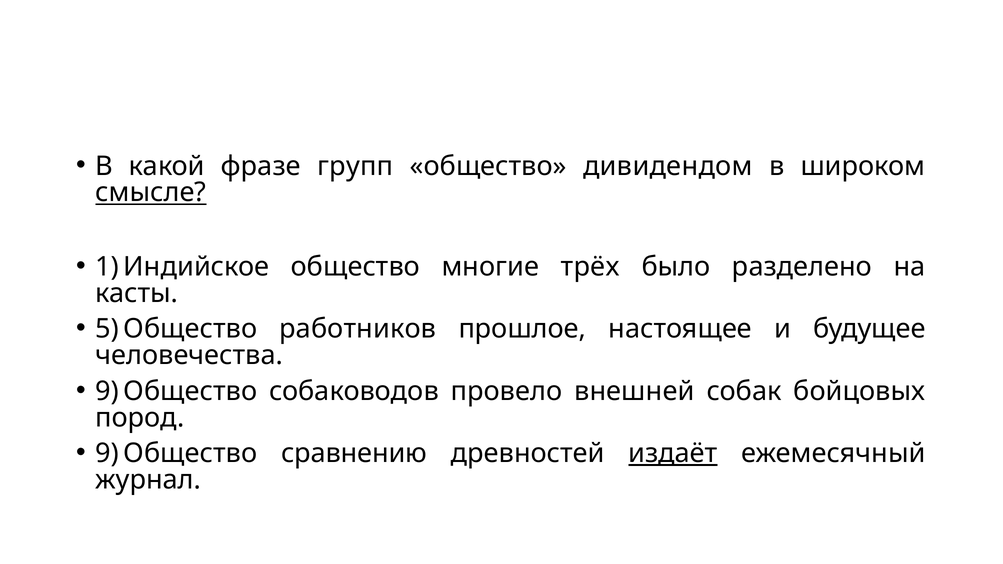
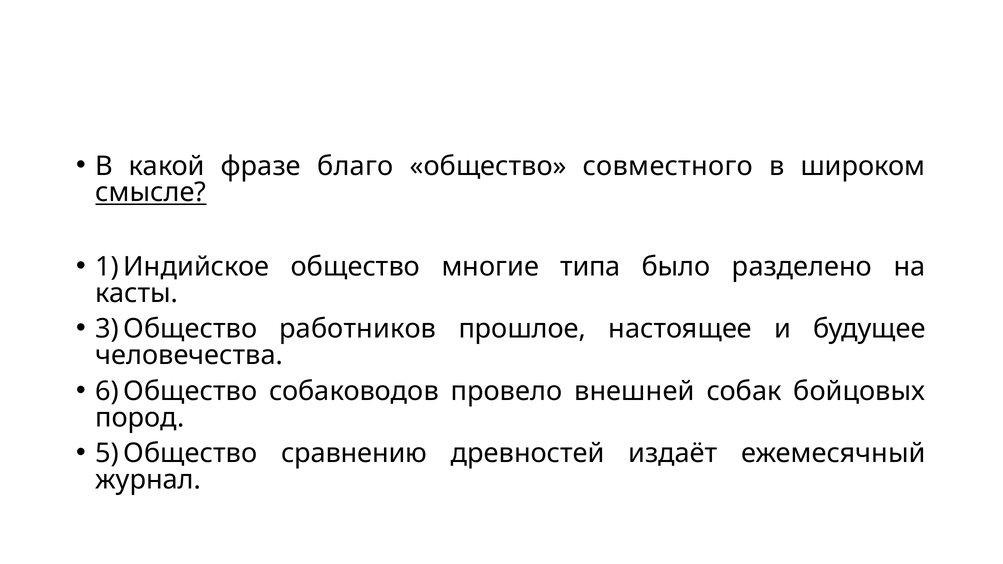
групп: групп -> благо (355, 166)
дивидендом: дивидендом -> совместного (668, 166)
трёх: трёх -> типа (590, 267)
5: 5 -> 3 (107, 329)
9: 9 -> 6 (107, 391)
9: 9 -> 5 (107, 453)
издаёт underline: present -> none (673, 453)
